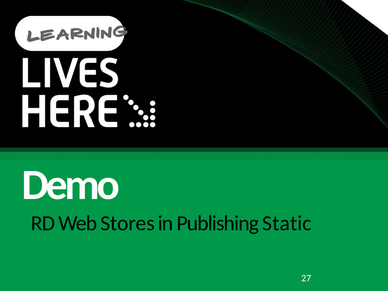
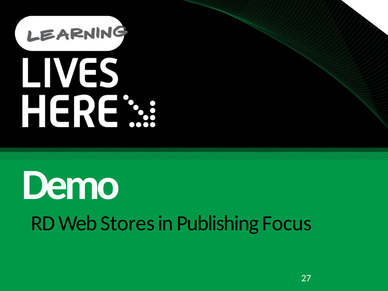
Static: Static -> Focus (287, 223)
